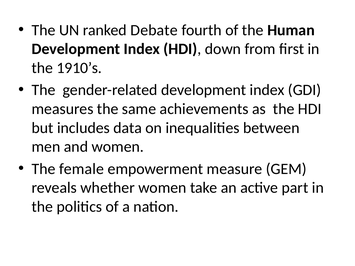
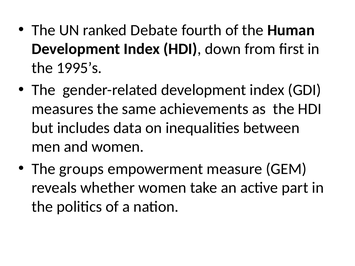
1910’s: 1910’s -> 1995’s (79, 68)
female: female -> groups (82, 169)
